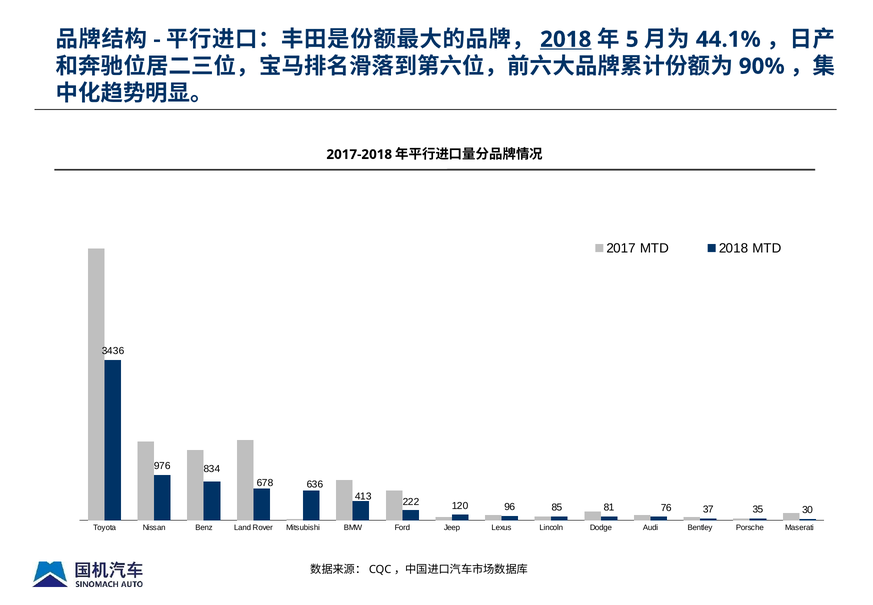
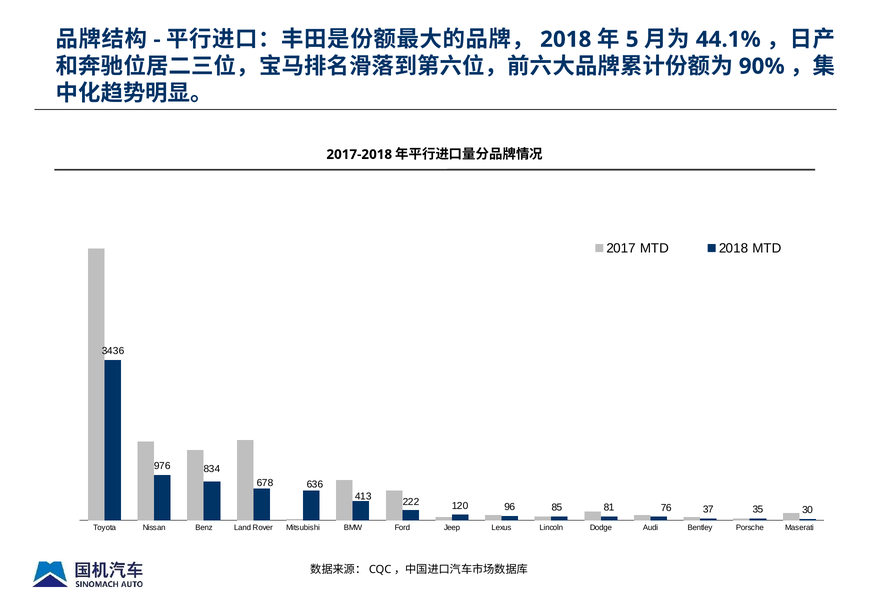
2018 underline: present -> none (566, 39)
